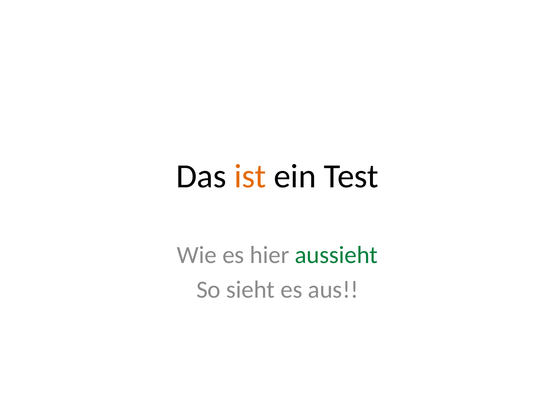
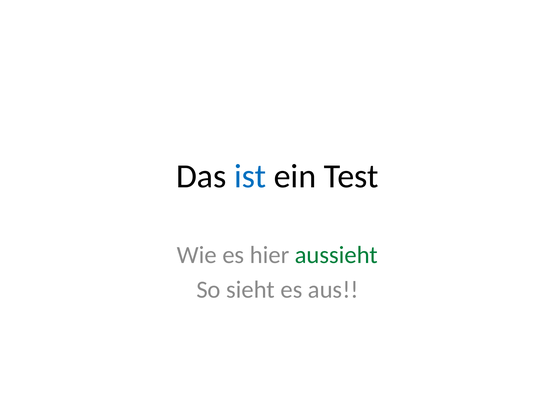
ist colour: orange -> blue (250, 176)
